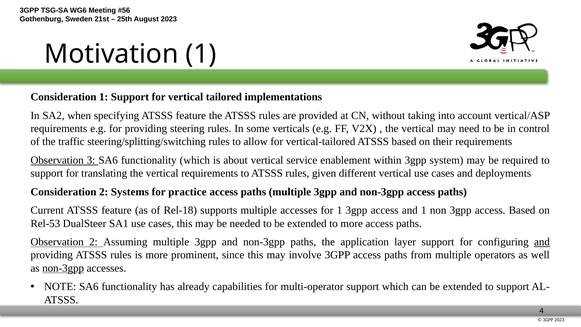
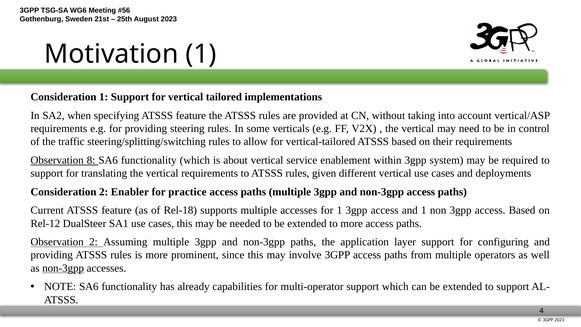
3: 3 -> 8 (91, 160)
Systems: Systems -> Enabler (130, 192)
Rel-53: Rel-53 -> Rel-12 (45, 223)
and underline: present -> none (542, 242)
